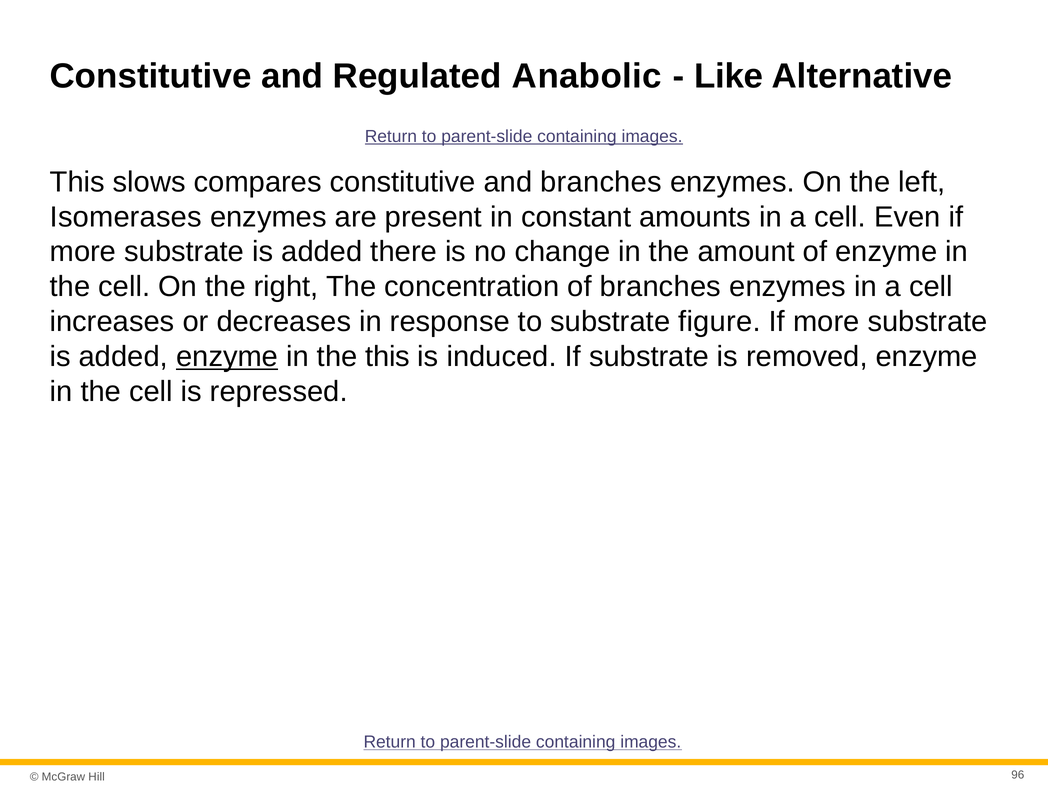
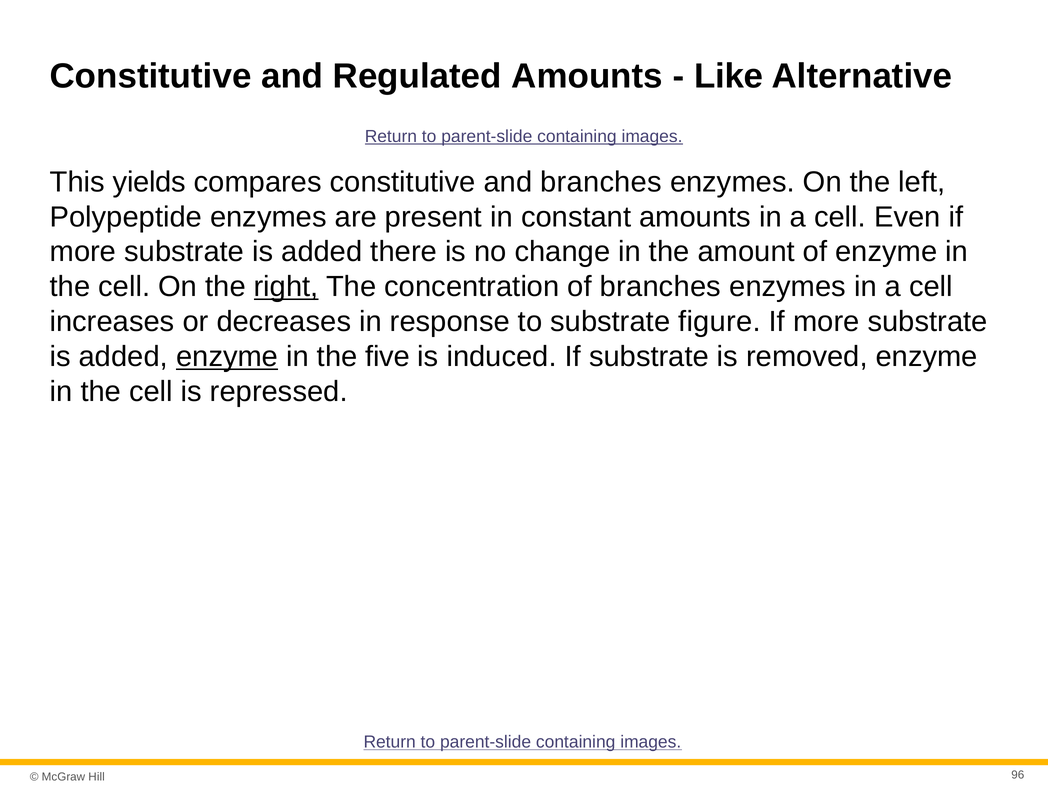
Regulated Anabolic: Anabolic -> Amounts (587, 76)
slows: slows -> yields (149, 182)
Isomerases: Isomerases -> Polypeptide (126, 217)
right underline: none -> present (286, 287)
the this: this -> five (388, 357)
